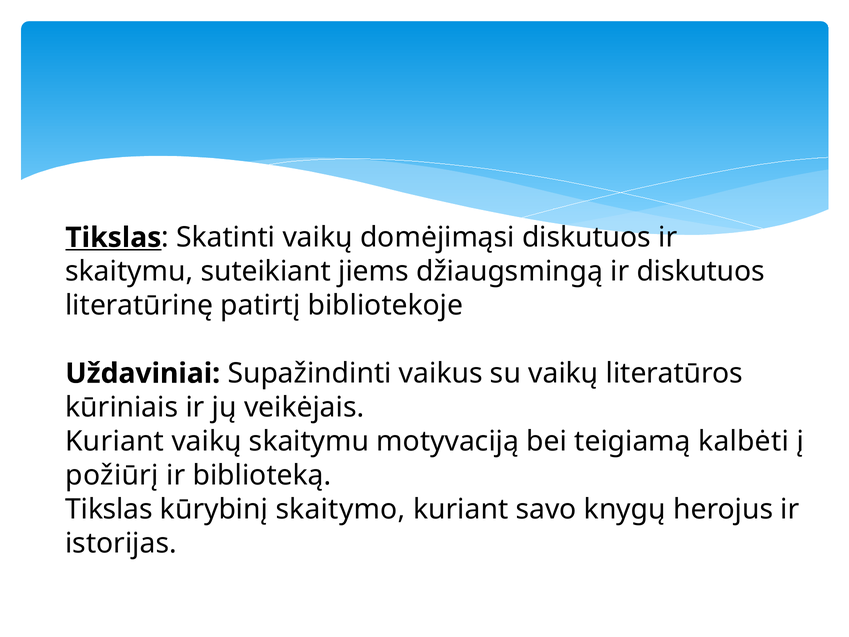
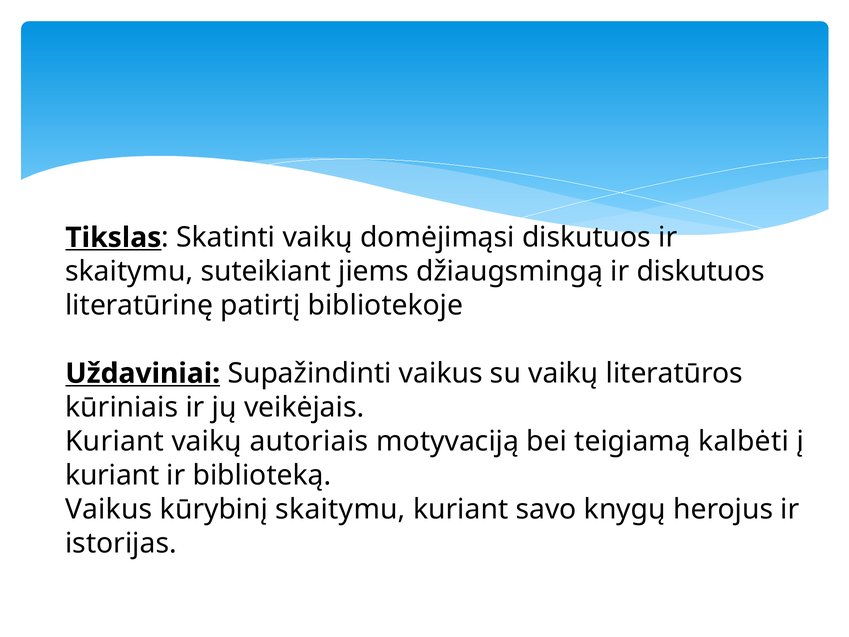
Uždaviniai underline: none -> present (143, 373)
vaikų skaitymu: skaitymu -> autoriais (309, 441)
požiūrį: požiūrį -> kuriant (112, 475)
Tikslas: Tikslas -> Vaikus (109, 509)
kūrybinį skaitymo: skaitymo -> skaitymu (340, 509)
